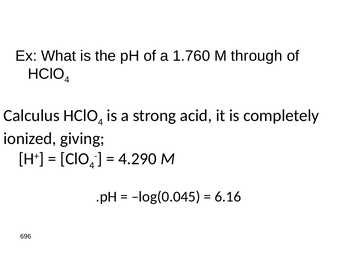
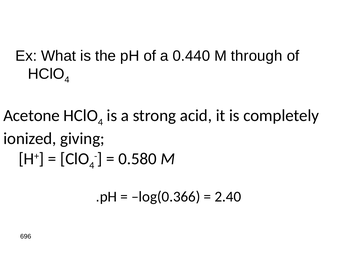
1.760: 1.760 -> 0.440 (191, 56)
Calculus: Calculus -> Acetone (32, 115)
4.290: 4.290 -> 0.580 (138, 159)
log(0.045: log(0.045 -> log(0.366 (166, 196)
6.16: 6.16 -> 2.40 (228, 196)
